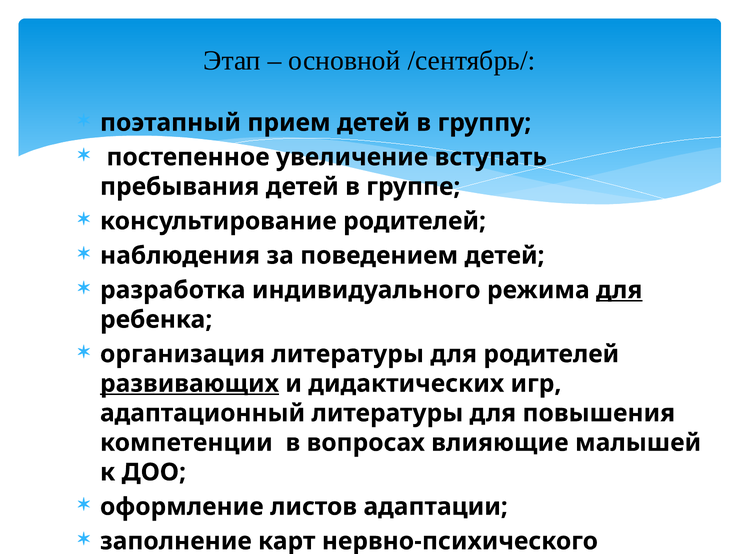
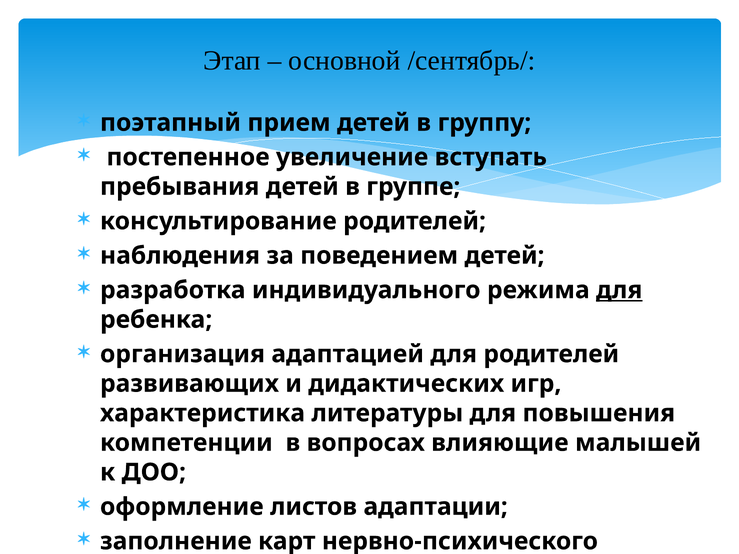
организация литературы: литературы -> адаптацией (348, 354)
развивающих underline: present -> none (189, 384)
адаптационный: адаптационный -> характеристика (203, 413)
